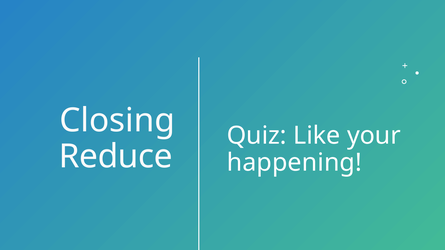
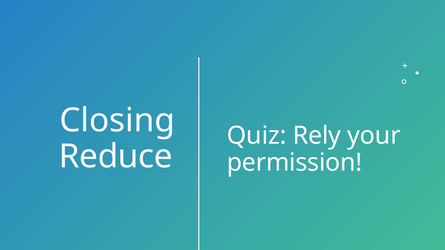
Like: Like -> Rely (317, 136)
happening: happening -> permission (295, 163)
